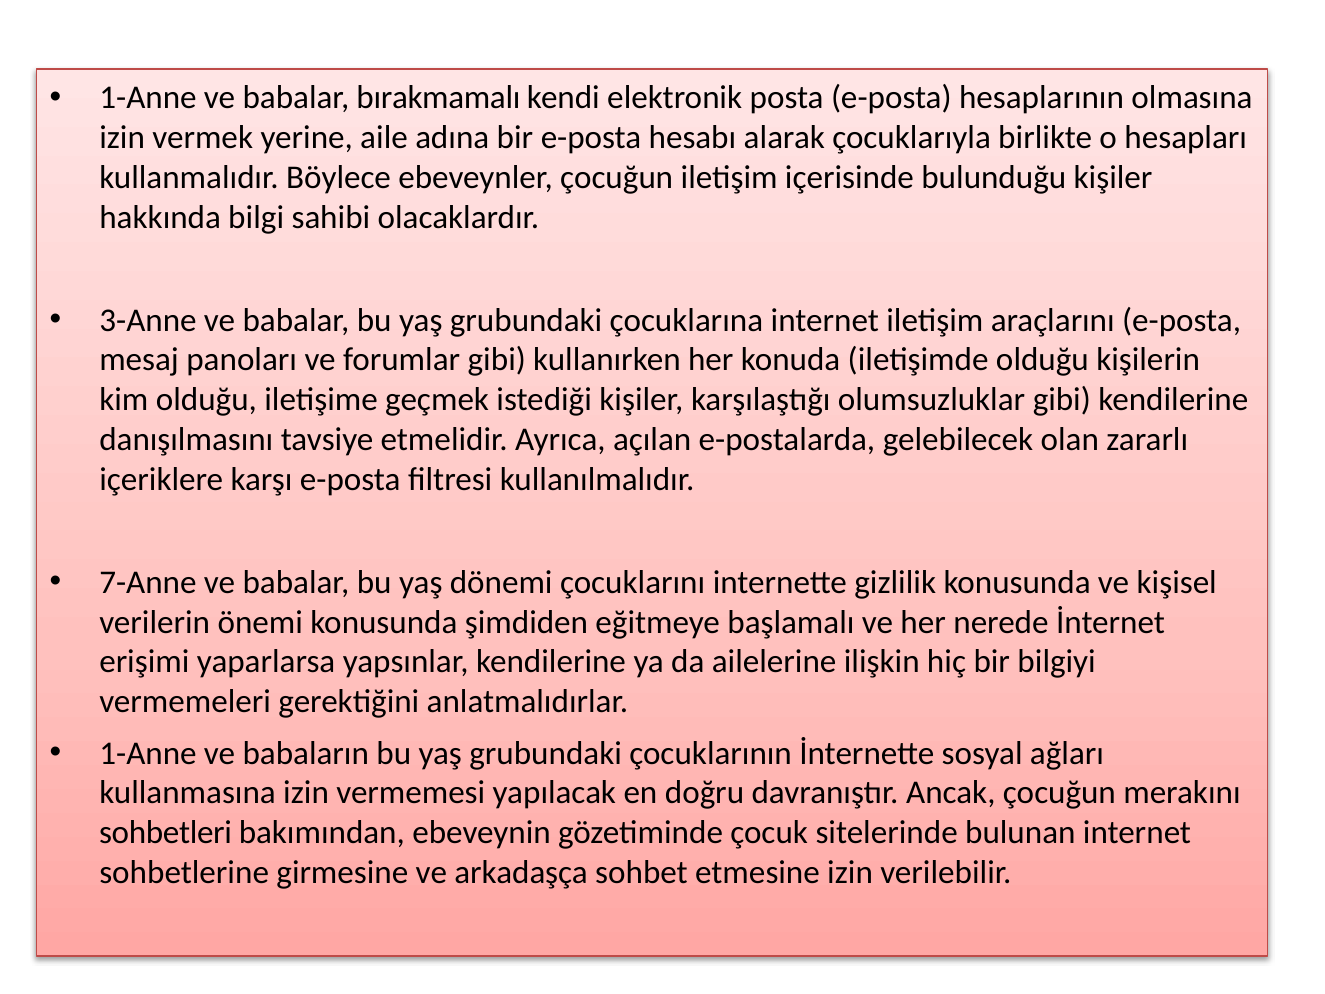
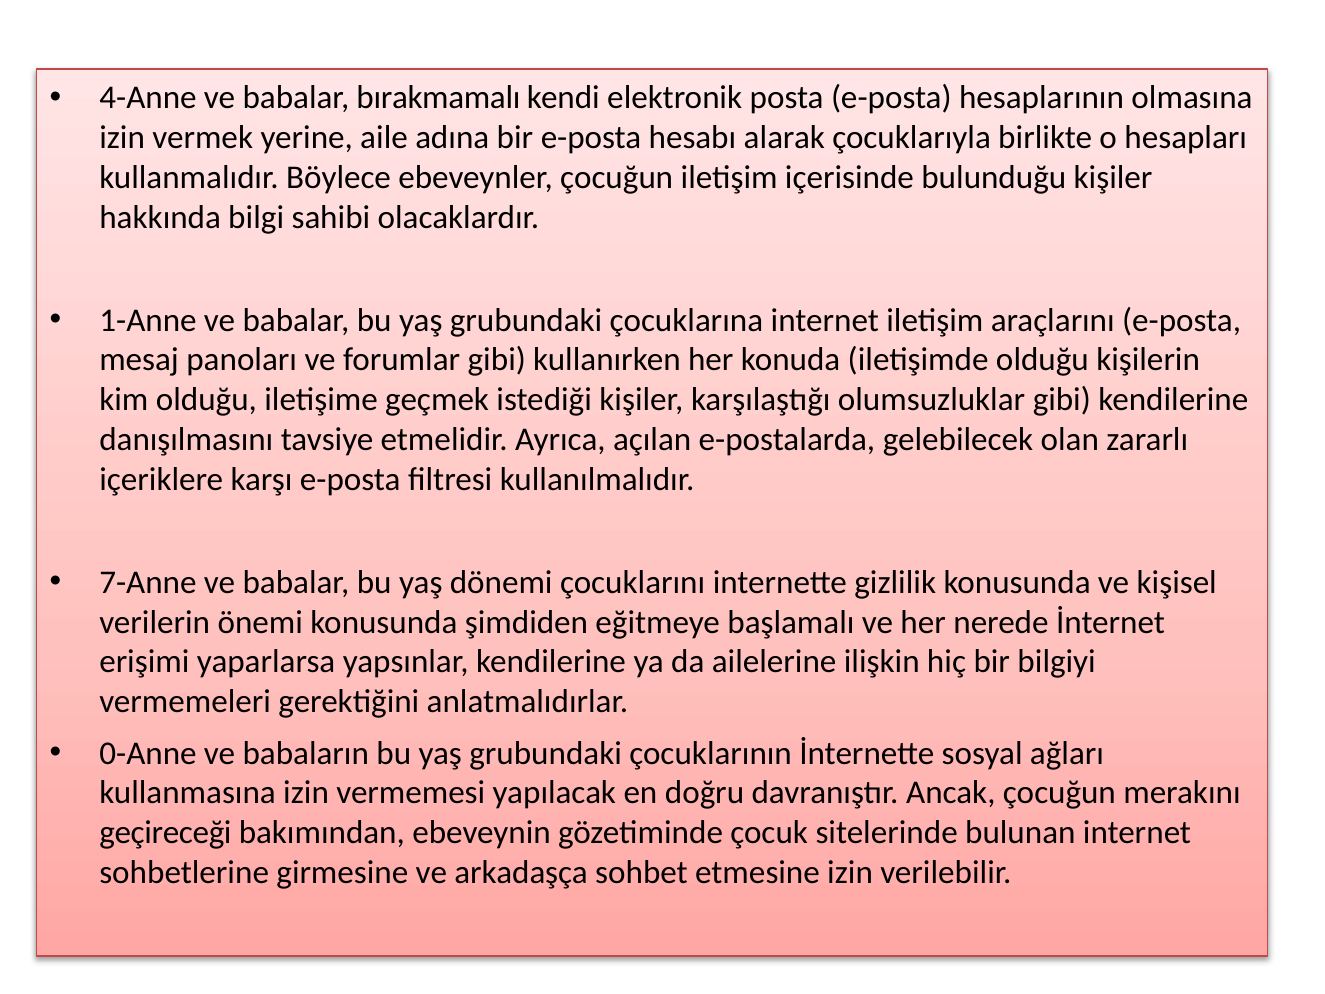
1-Anne: 1-Anne -> 4-Anne (148, 98)
3-Anne: 3-Anne -> 1-Anne (148, 320)
1-Anne: 1-Anne -> 0-Anne (148, 753)
sohbetleri: sohbetleri -> geçireceği (165, 833)
